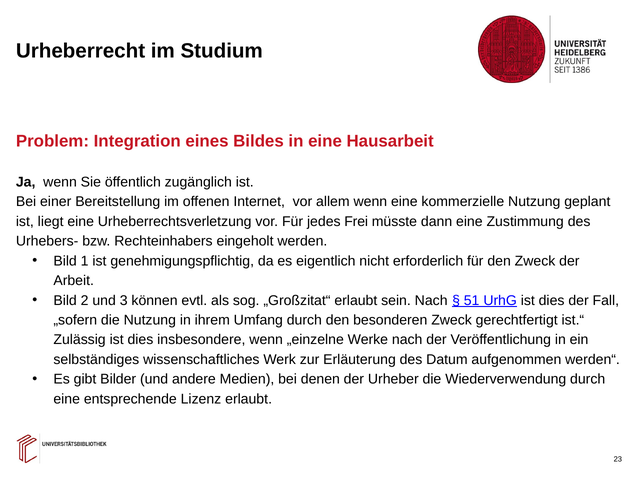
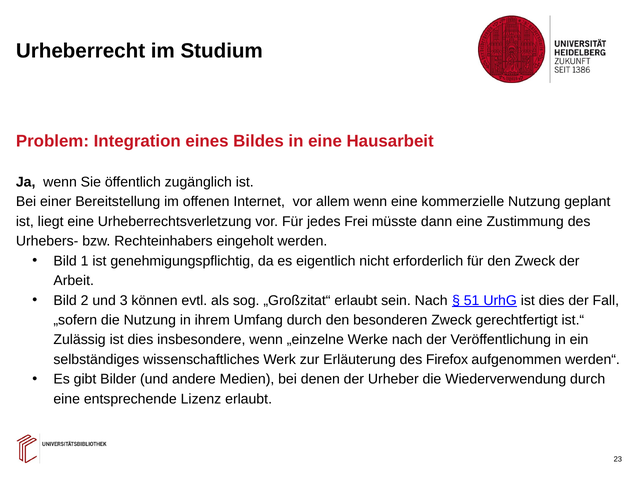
Datum: Datum -> Firefox (447, 359)
